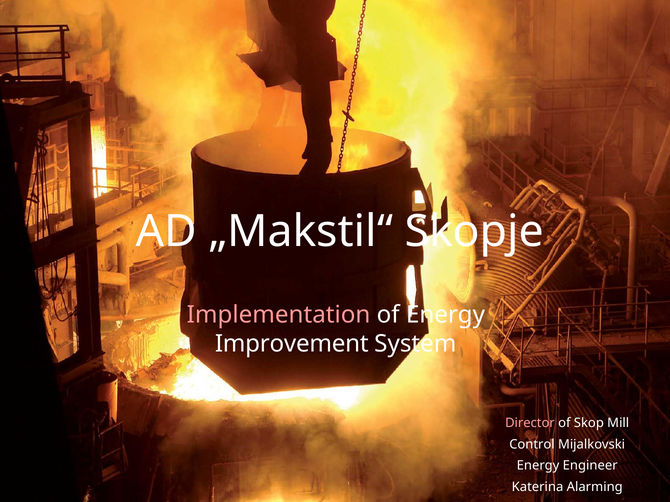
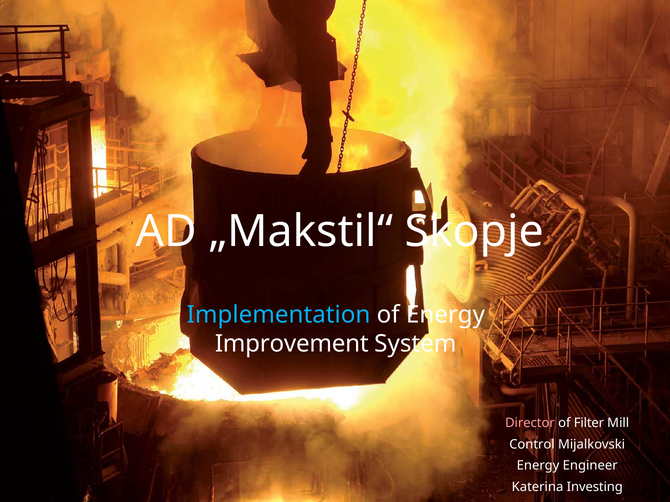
Implementation colour: pink -> light blue (279, 315)
Skop: Skop -> Filter (589, 424)
Alarming: Alarming -> Investing (595, 487)
